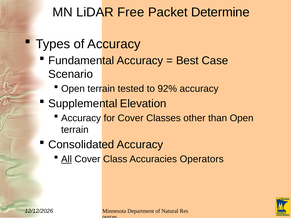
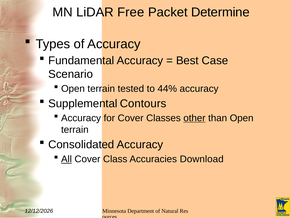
92%: 92% -> 44% (167, 89)
Elevation: Elevation -> Contours (143, 104)
other underline: none -> present (194, 118)
Operators: Operators -> Download (202, 159)
